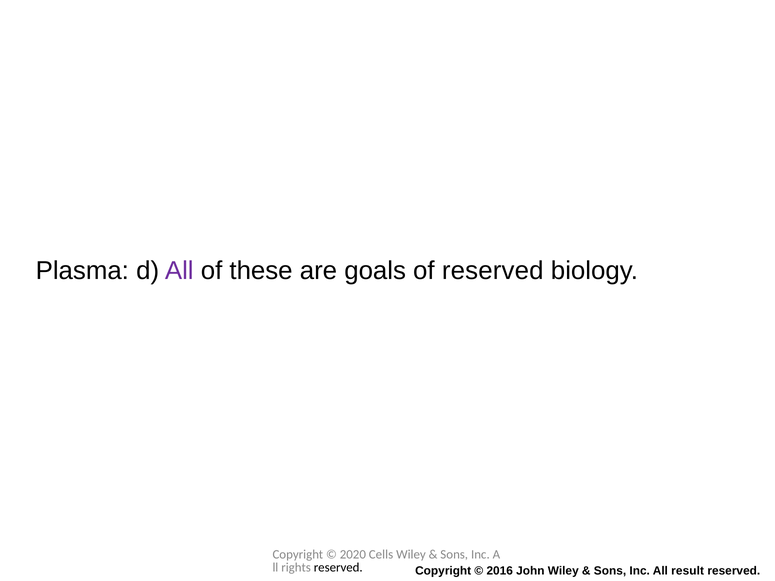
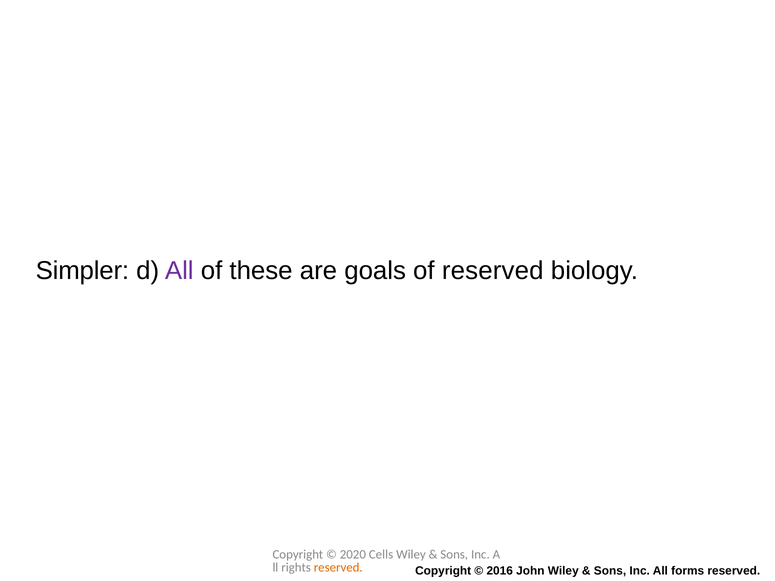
Plasma: Plasma -> Simpler (82, 271)
reserved colour: black -> orange (338, 568)
result: result -> forms (688, 571)
